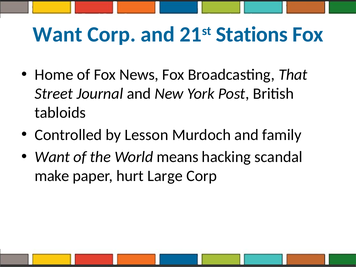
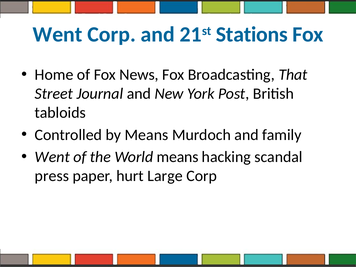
Want: Want -> Went (58, 34)
by Lesson: Lesson -> Means (147, 135)
Want: Want -> Went (52, 157)
make: make -> press (52, 176)
